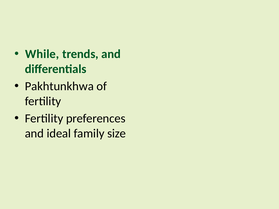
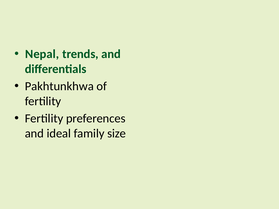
While: While -> Nepal (42, 54)
